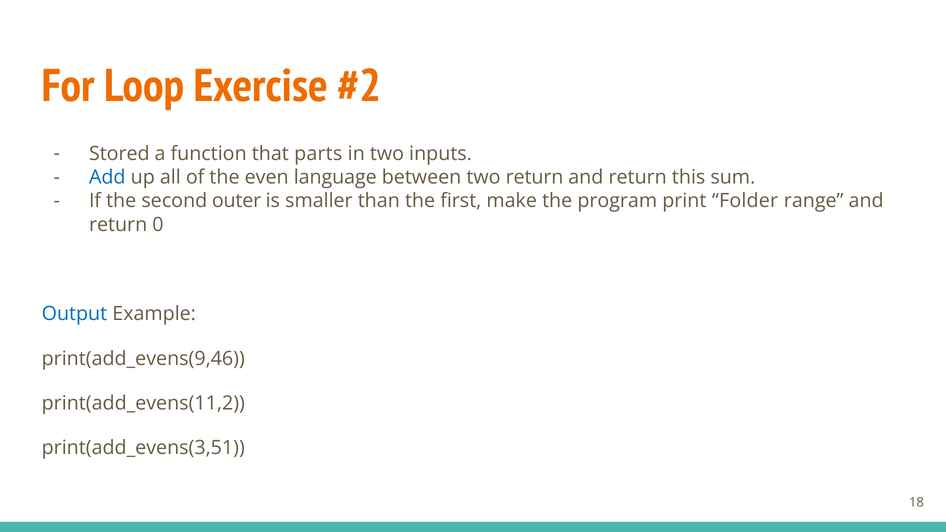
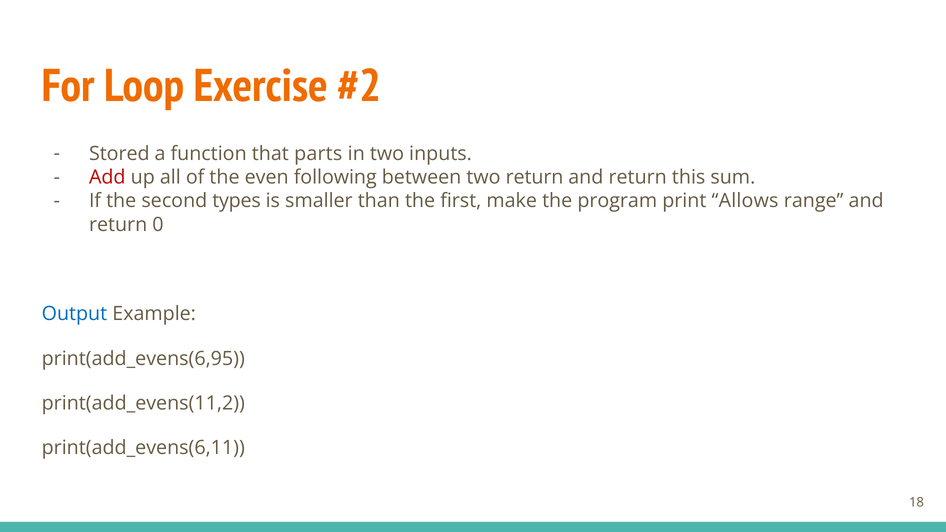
Add colour: blue -> red (107, 177)
language: language -> following (335, 177)
outer: outer -> types (237, 201)
Folder: Folder -> Allows (745, 201)
print(add_evens(9,46: print(add_evens(9,46 -> print(add_evens(6,95 (143, 359)
print(add_evens(3,51: print(add_evens(3,51 -> print(add_evens(6,11 (143, 448)
